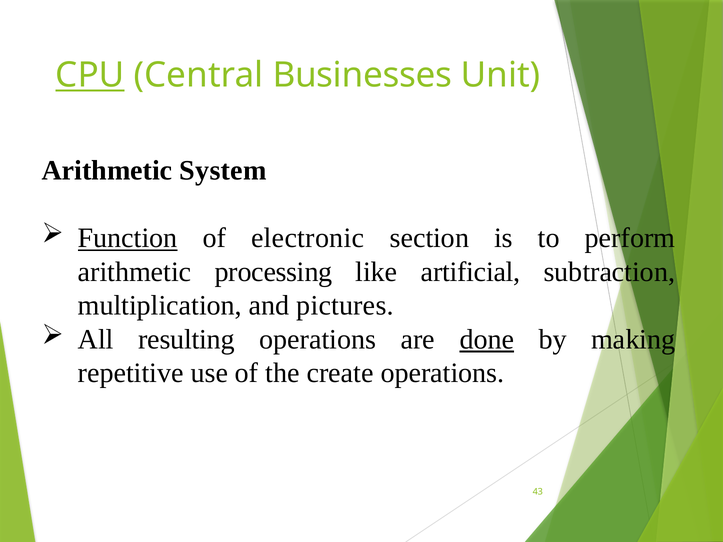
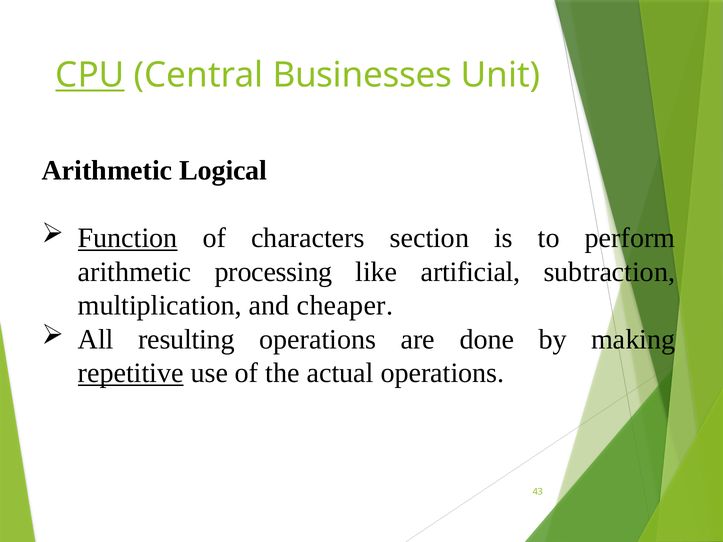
System: System -> Logical (223, 171)
electronic: electronic -> characters (308, 238)
pictures: pictures -> cheaper (345, 306)
done underline: present -> none (487, 340)
repetitive underline: none -> present (131, 373)
create: create -> actual (340, 373)
